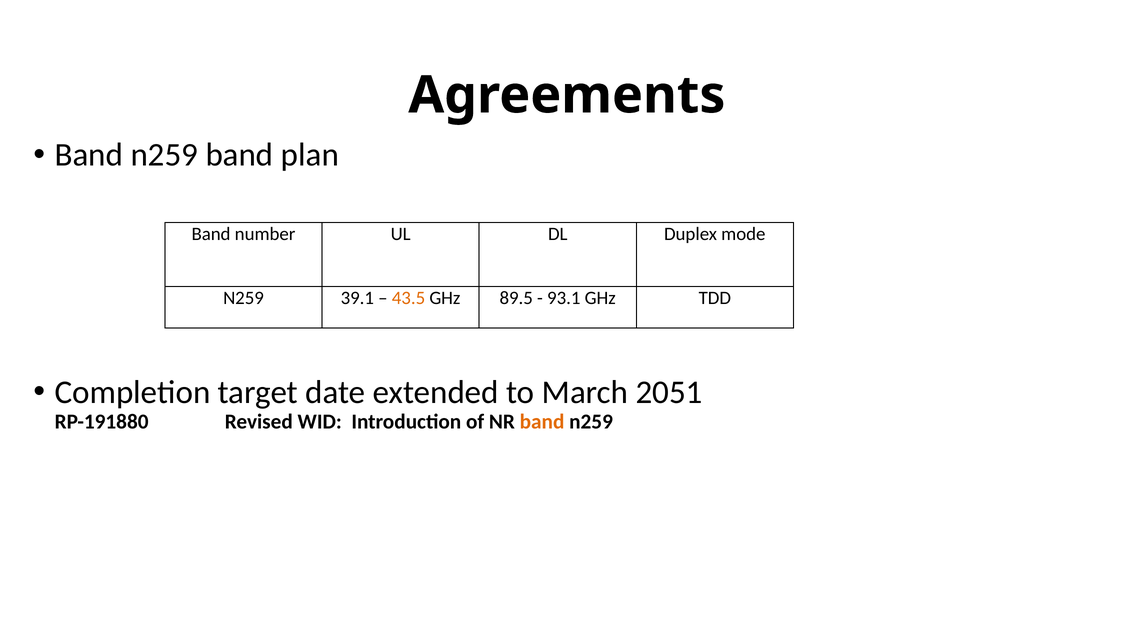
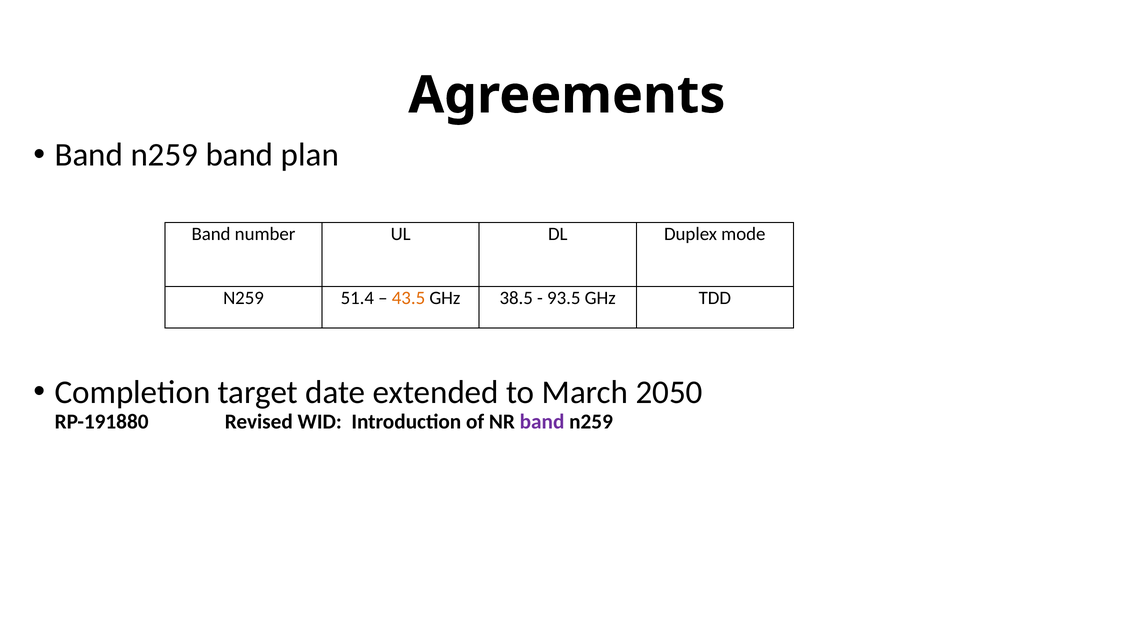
39.1: 39.1 -> 51.4 (357, 298)
89.5: 89.5 -> 38.5 (516, 298)
93.1: 93.1 -> 93.5 (564, 298)
2051: 2051 -> 2050 (669, 392)
band colour: orange -> purple (542, 422)
